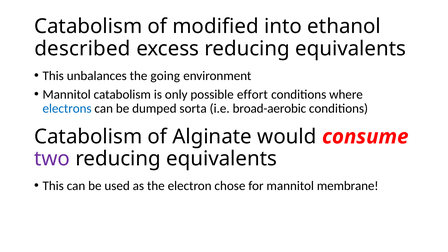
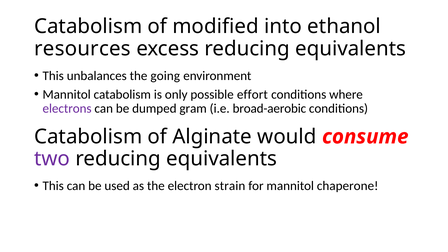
described: described -> resources (82, 49)
electrons colour: blue -> purple (67, 109)
sorta: sorta -> gram (193, 109)
chose: chose -> strain (230, 186)
membrane: membrane -> chaperone (348, 186)
